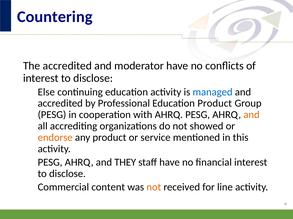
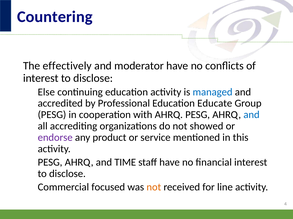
The accredited: accredited -> effectively (67, 66)
Education Product: Product -> Educate (215, 104)
and colour: orange -> blue (251, 115)
endorse colour: orange -> purple (55, 138)
THEY: THEY -> TIME (125, 163)
content: content -> focused (108, 188)
